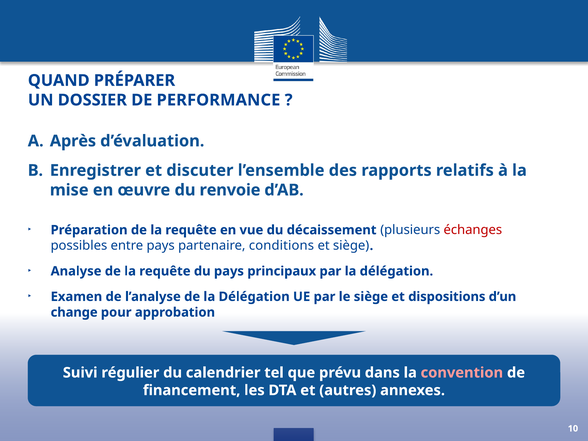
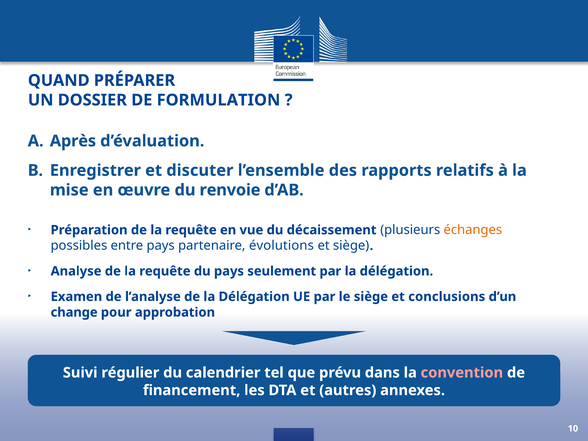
PERFORMANCE: PERFORMANCE -> FORMULATION (218, 100)
échanges colour: red -> orange (473, 230)
conditions: conditions -> évolutions (281, 246)
principaux: principaux -> seulement (282, 271)
dispositions: dispositions -> conclusions (447, 297)
